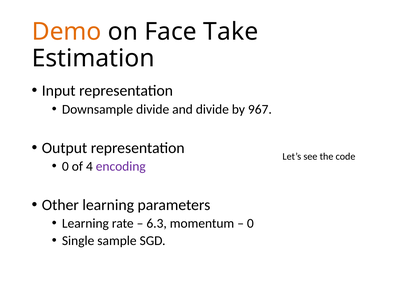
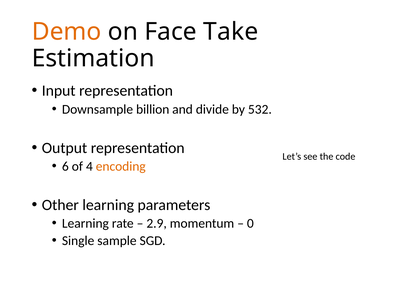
Downsample divide: divide -> billion (153, 109)
967: 967 -> 532 (260, 109)
0: 0 -> 6 (65, 166)
encoding colour: purple -> orange (121, 166)
6.3: 6.3 -> 2.9 (157, 224)
